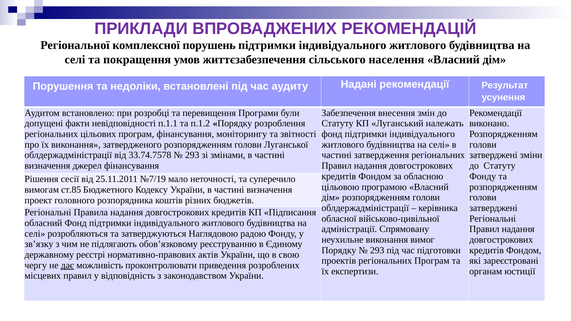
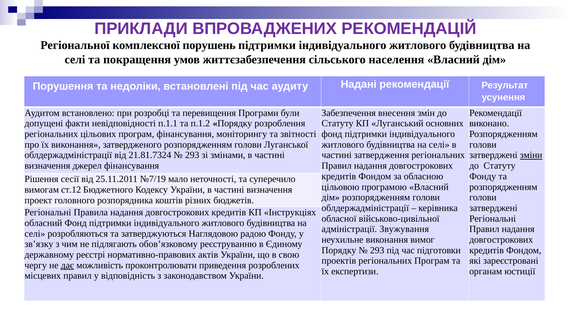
належать: належать -> основних (445, 124)
33.74.7578: 33.74.7578 -> 21.81.7324 (150, 155)
зміни underline: none -> present (531, 155)
ст.85: ст.85 -> ст.12 (71, 190)
Підписання: Підписання -> Інструкціях (290, 213)
Спрямовану: Спрямовану -> Звужування (404, 229)
